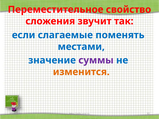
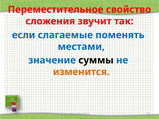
суммы colour: purple -> black (96, 60)
